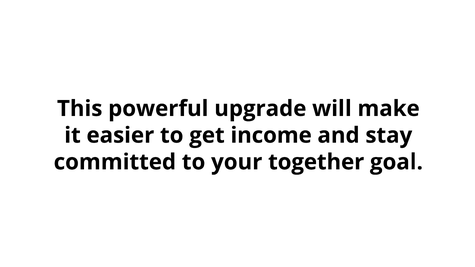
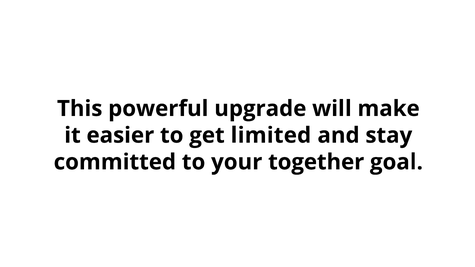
income: income -> limited (271, 135)
